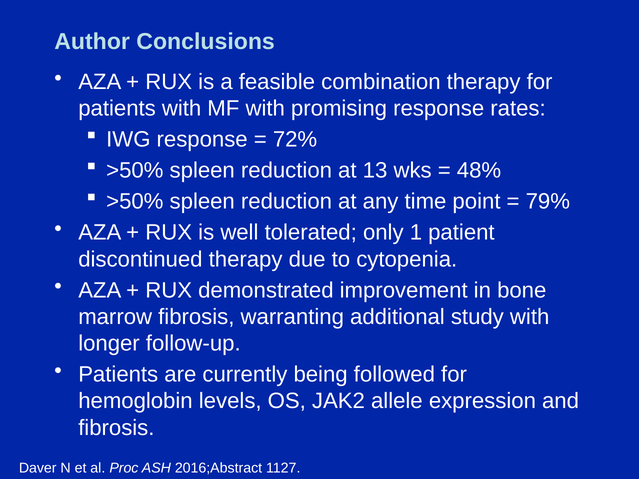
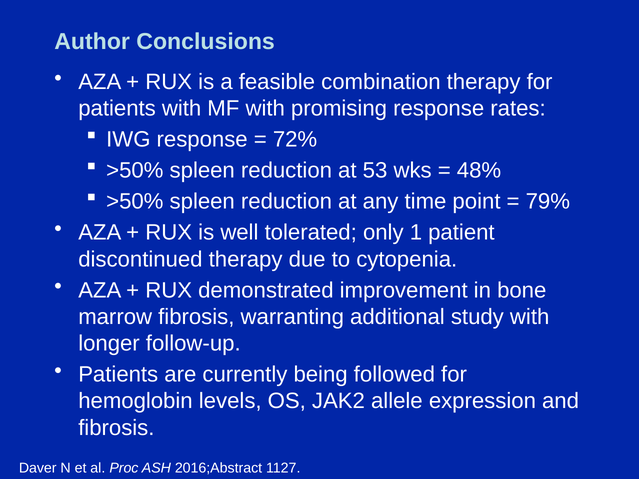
13: 13 -> 53 (375, 171)
